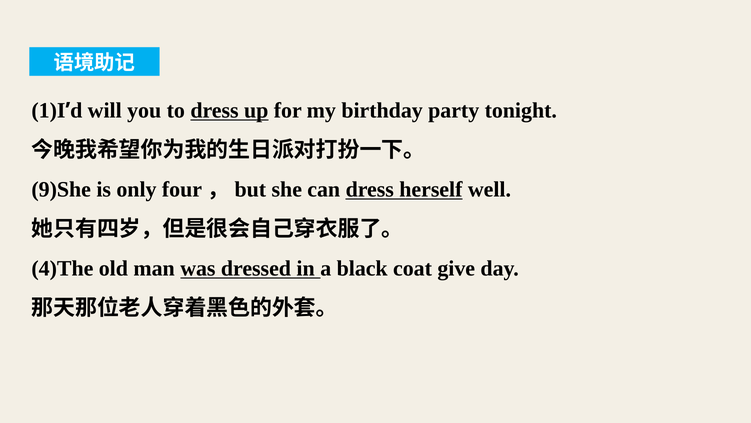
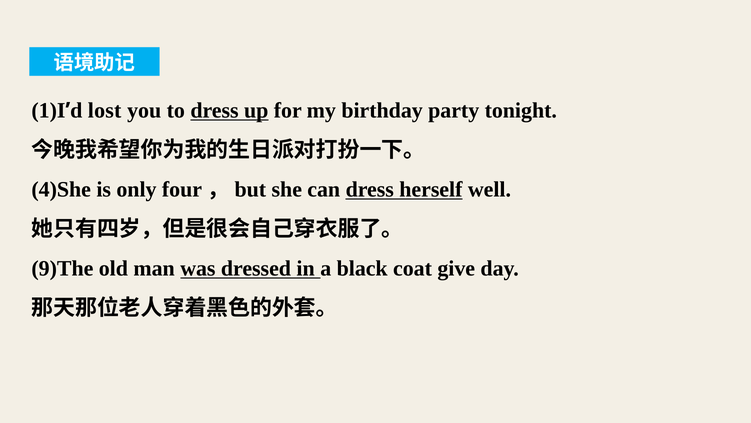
will: will -> lost (105, 110)
9)She: 9)She -> 4)She (61, 189)
4)The: 4)The -> 9)The (62, 268)
